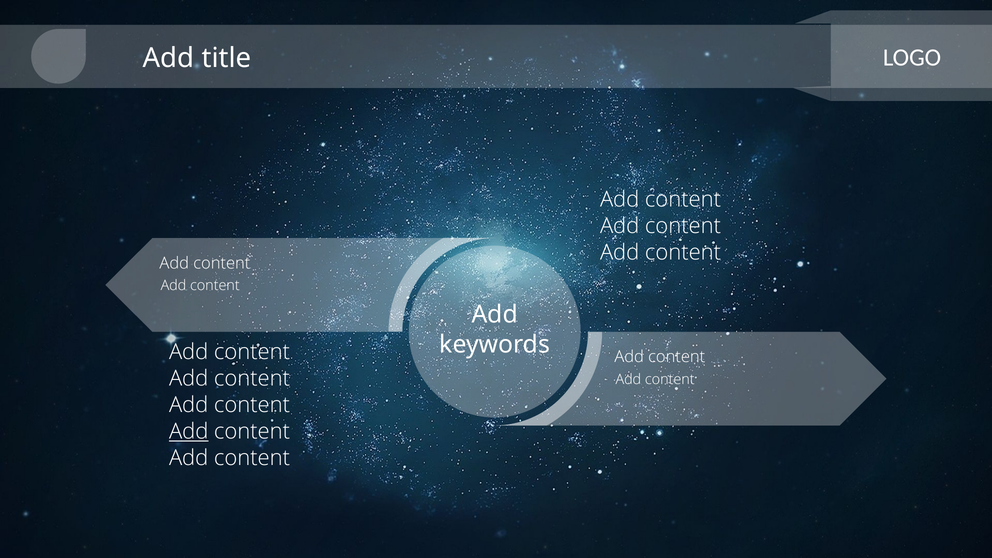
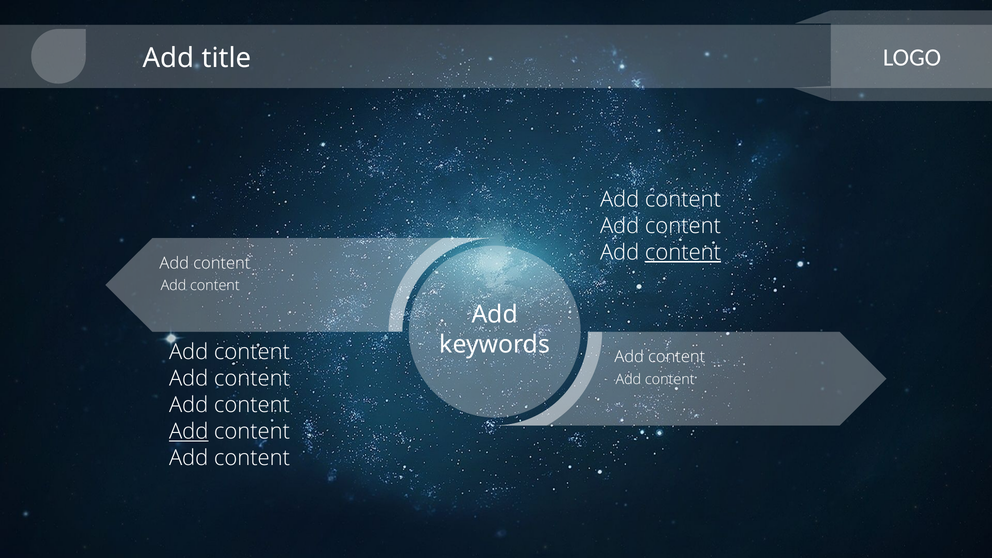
content underline: none -> present (683, 252)
